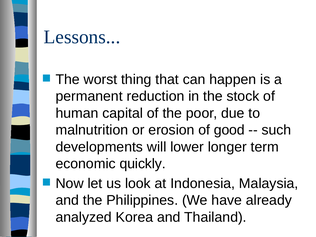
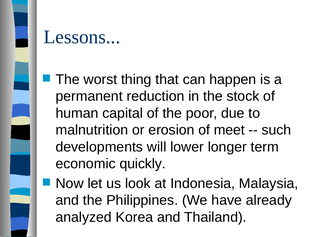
good: good -> meet (229, 130)
